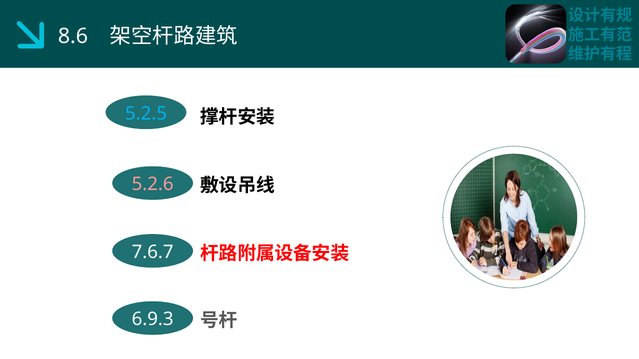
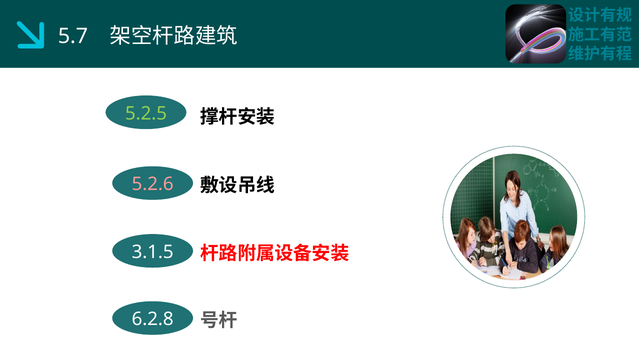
8.6: 8.6 -> 5.7 (73, 36)
5.2.5 colour: light blue -> light green (146, 114)
7.6.7: 7.6.7 -> 3.1.5 (153, 252)
6.9.3: 6.9.3 -> 6.2.8 (153, 320)
